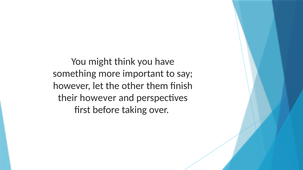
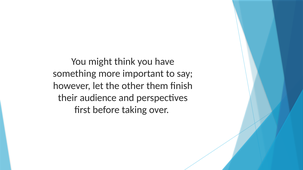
their however: however -> audience (98, 98)
